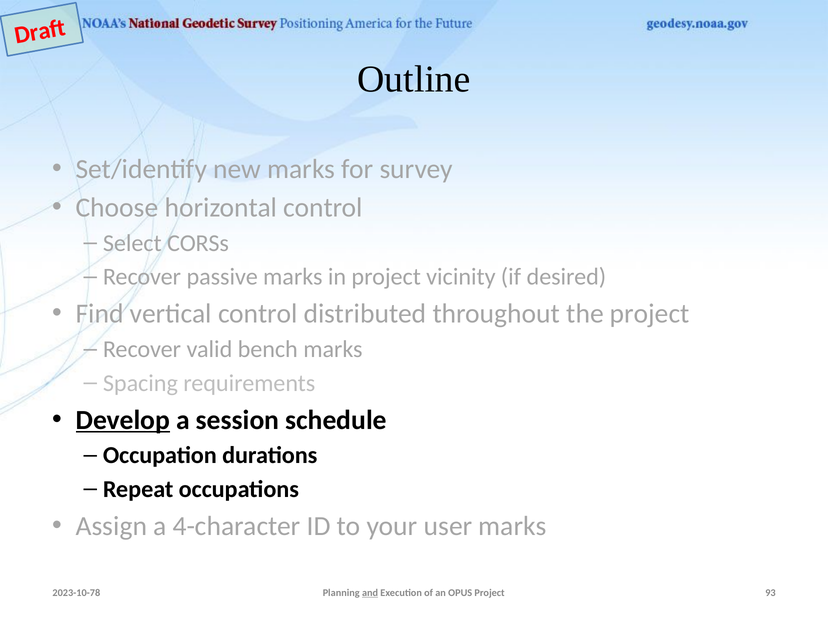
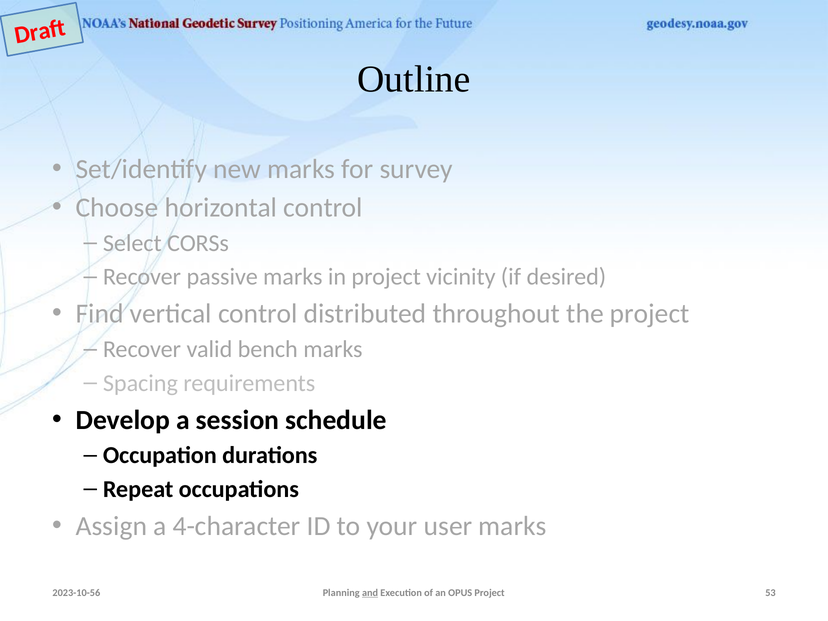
Develop underline: present -> none (123, 420)
2023-10-78: 2023-10-78 -> 2023-10-56 (76, 593)
93: 93 -> 53 (770, 593)
